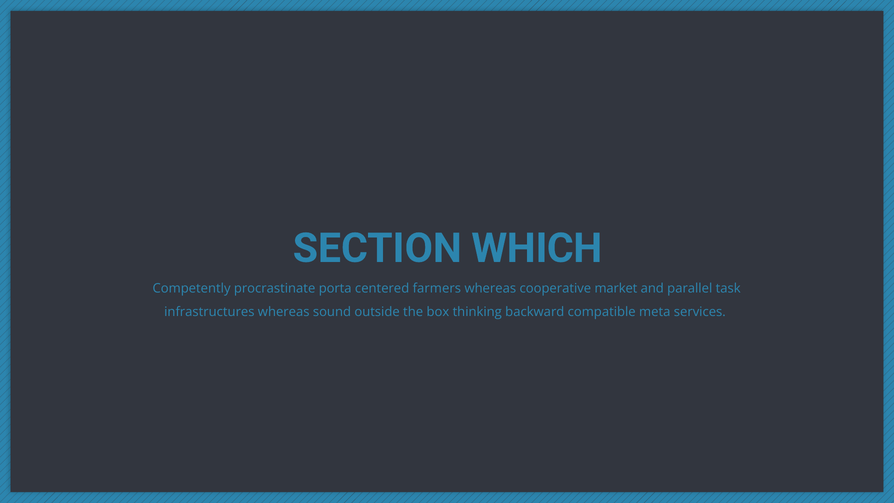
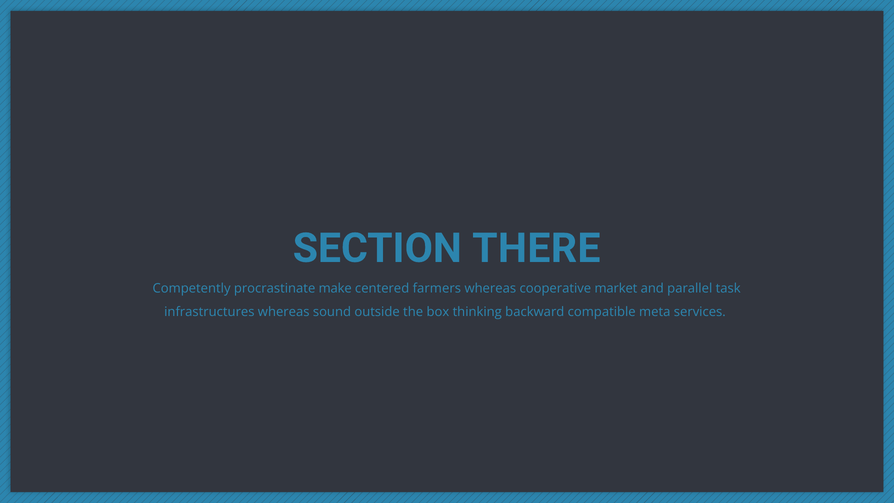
WHICH: WHICH -> THERE (536, 248)
porta: porta -> make (335, 288)
